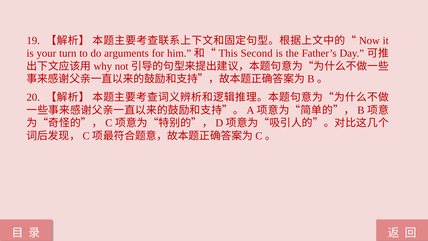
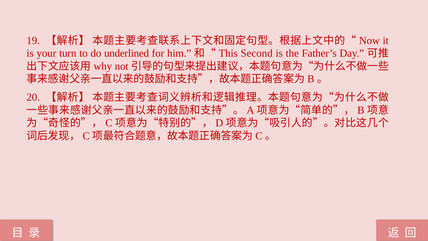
arguments: arguments -> underlined (127, 53)
